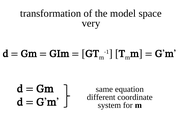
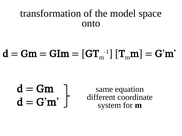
very: very -> onto (91, 23)
